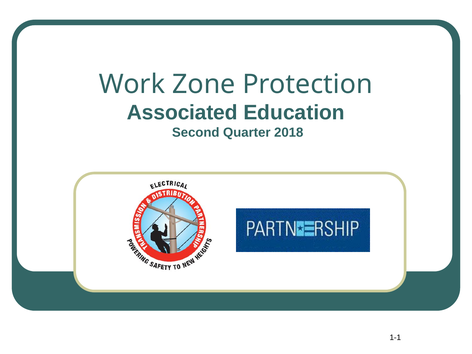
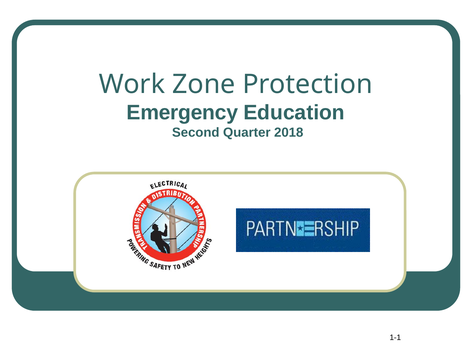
Associated: Associated -> Emergency (182, 112)
